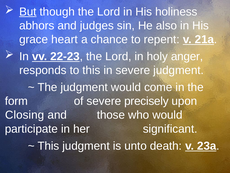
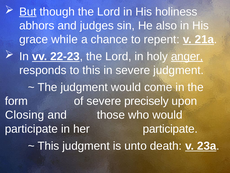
heart: heart -> while (65, 39)
anger underline: none -> present (187, 56)
her significant: significant -> participate (170, 128)
